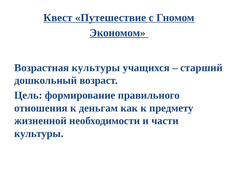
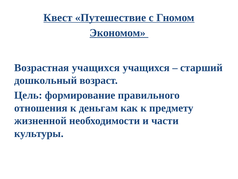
Возрастная культуры: культуры -> учащихся (96, 68)
